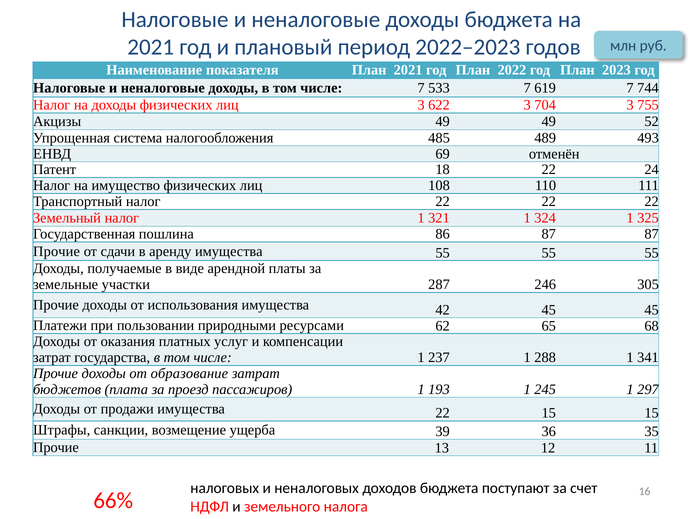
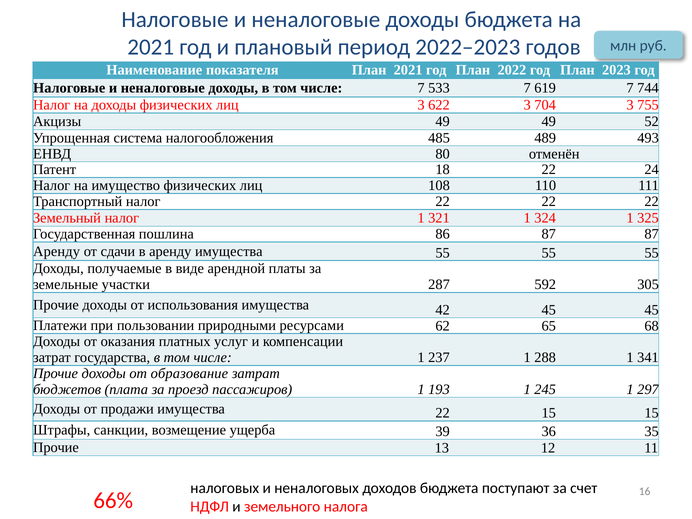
69: 69 -> 80 (443, 154)
Прочие: Прочие -> Аренду (57, 251)
246: 246 -> 592 (545, 285)
